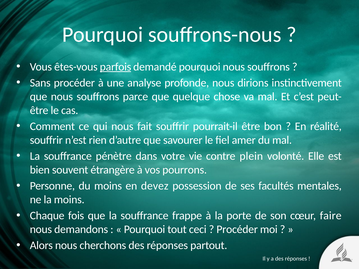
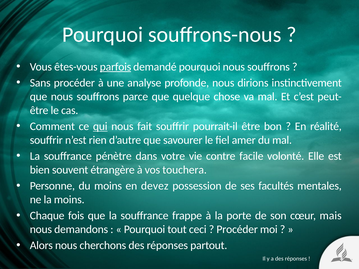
qui underline: none -> present (100, 126)
plein: plein -> facile (251, 156)
pourrons: pourrons -> touchera (185, 170)
faire: faire -> mais (331, 216)
